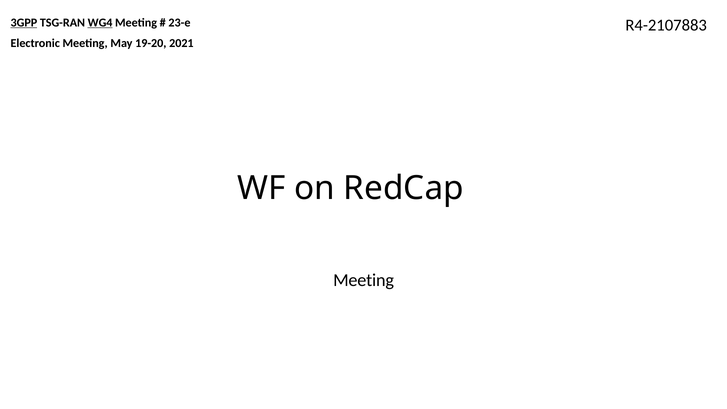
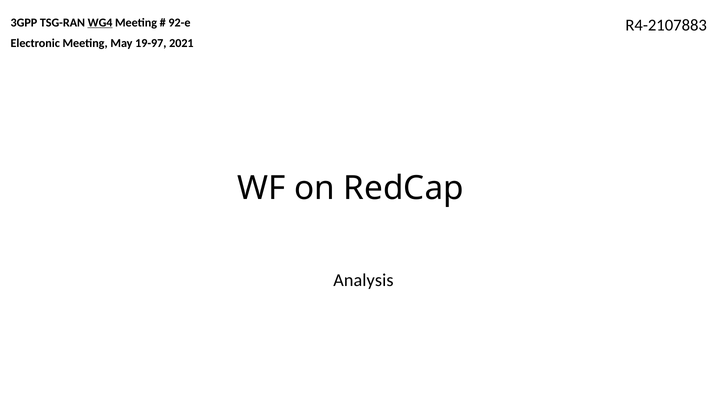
3GPP underline: present -> none (24, 23)
23-e: 23-e -> 92-e (179, 23)
19-20: 19-20 -> 19-97 (151, 43)
Meeting: Meeting -> Analysis (363, 280)
